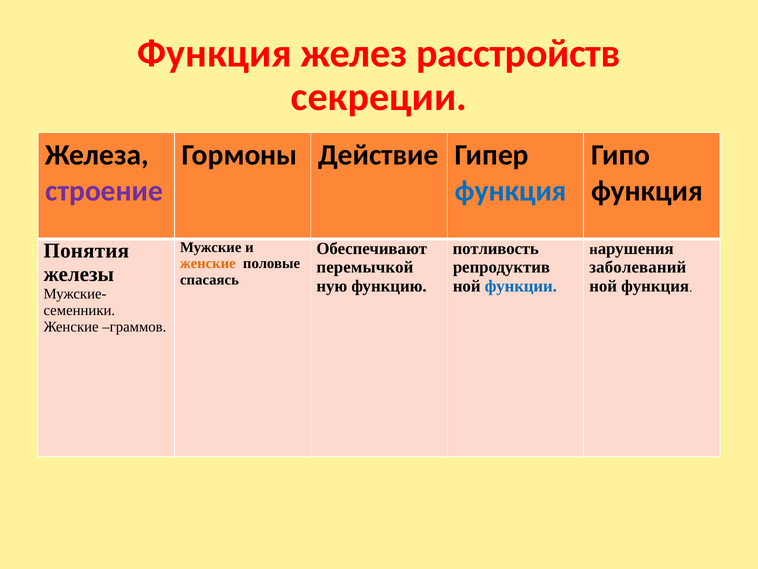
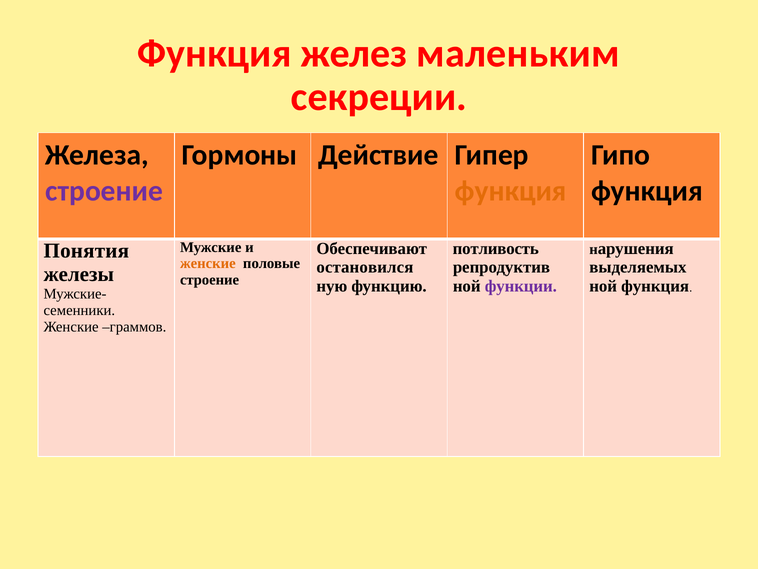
расстройств: расстройств -> маленьким (518, 54)
функция colour: blue -> orange (511, 191)
перемычкой: перемычкой -> остановился (365, 267)
заболеваний: заболеваний -> выделяемых (638, 267)
спасаясь: спасаясь -> строение (210, 280)
функции colour: blue -> purple (521, 286)
